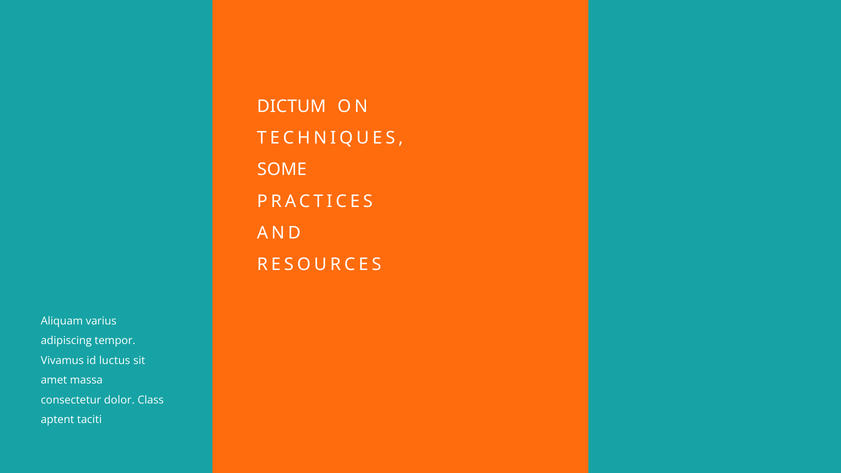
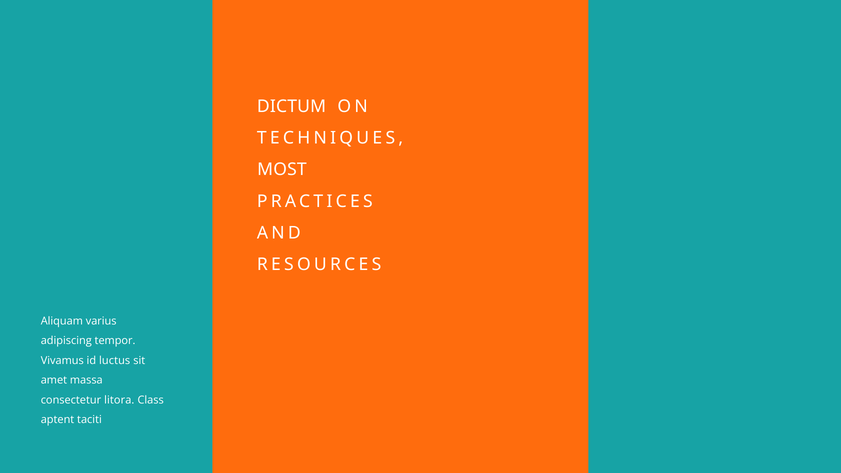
SOME: SOME -> MOST (282, 170)
dolor: dolor -> litora (119, 400)
